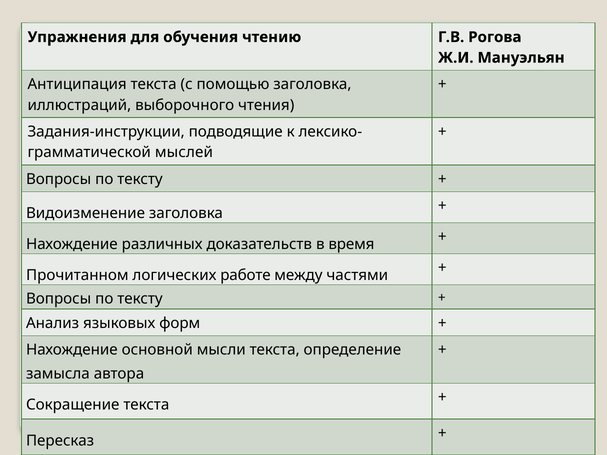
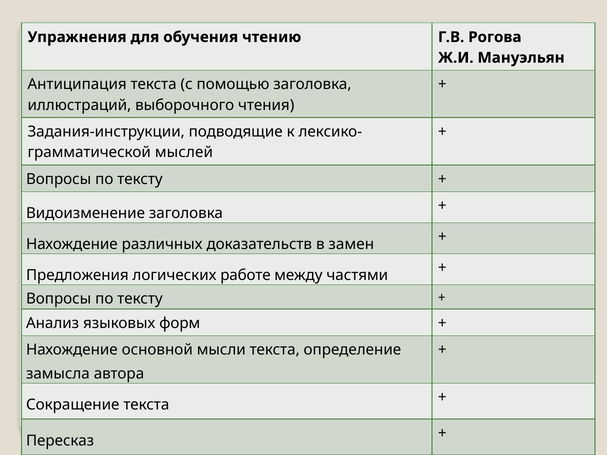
время: время -> замен (351, 244)
Прочитанном: Прочитанном -> Предложения (77, 275)
